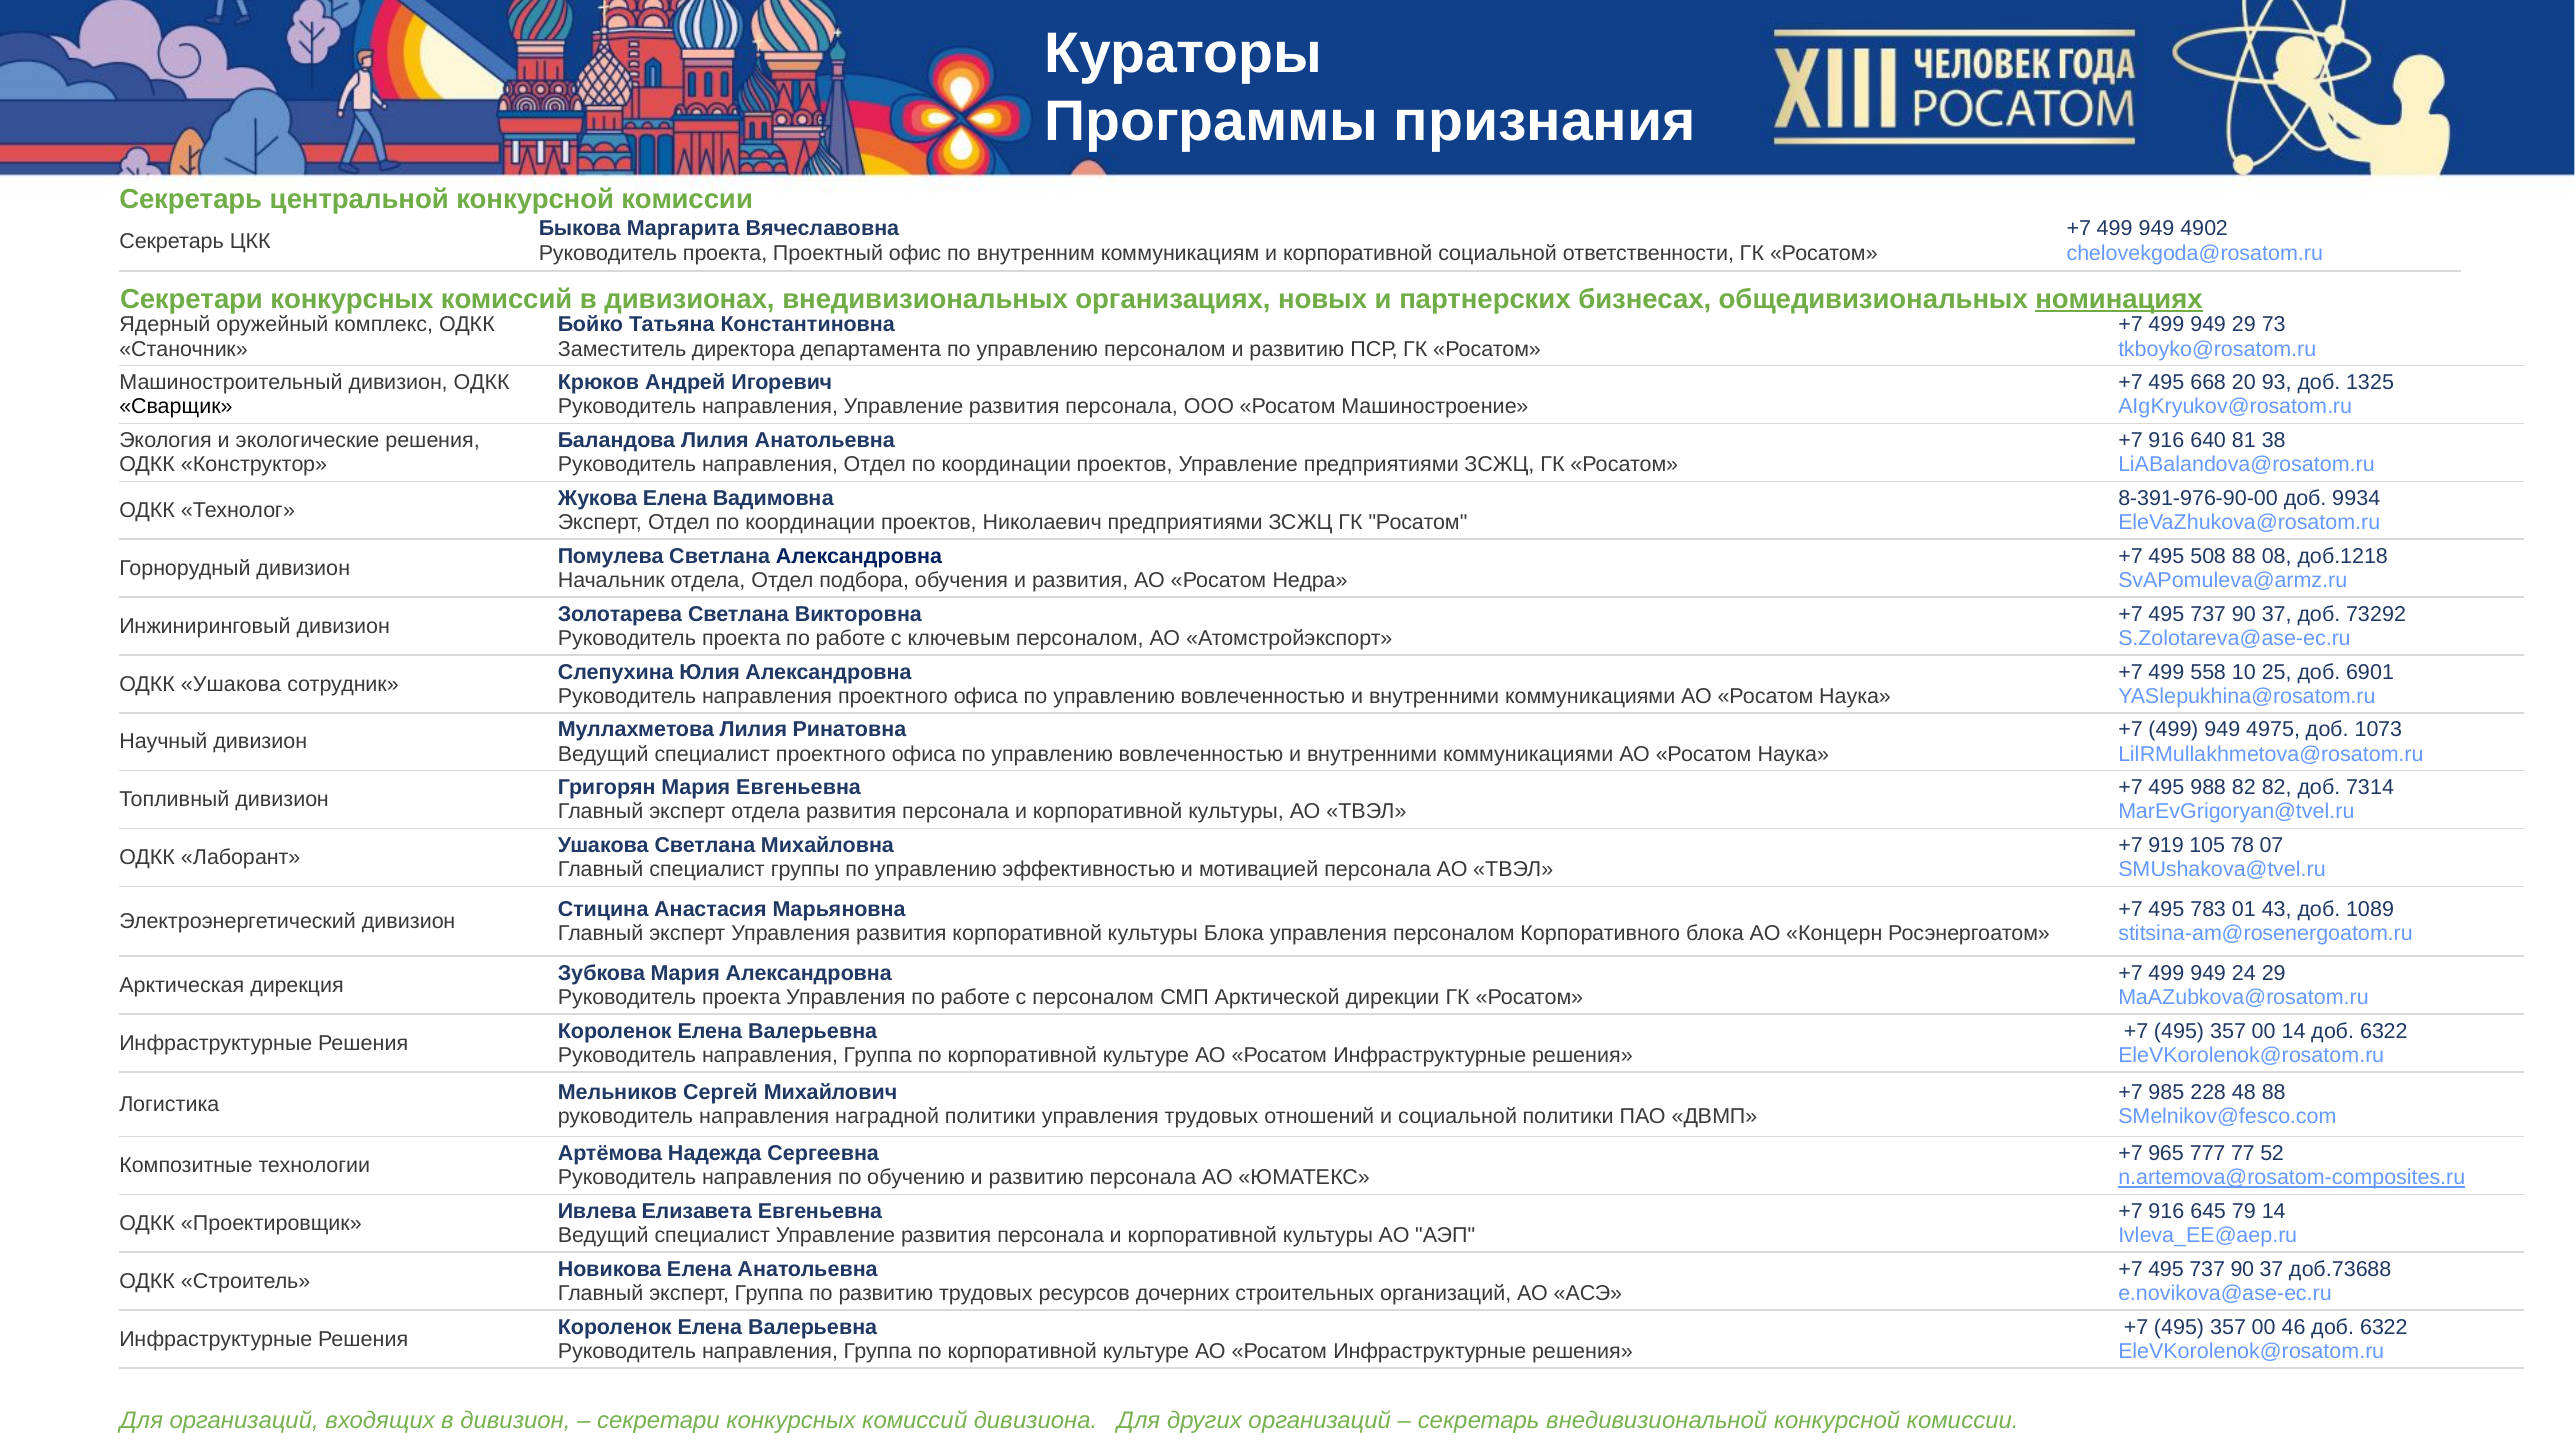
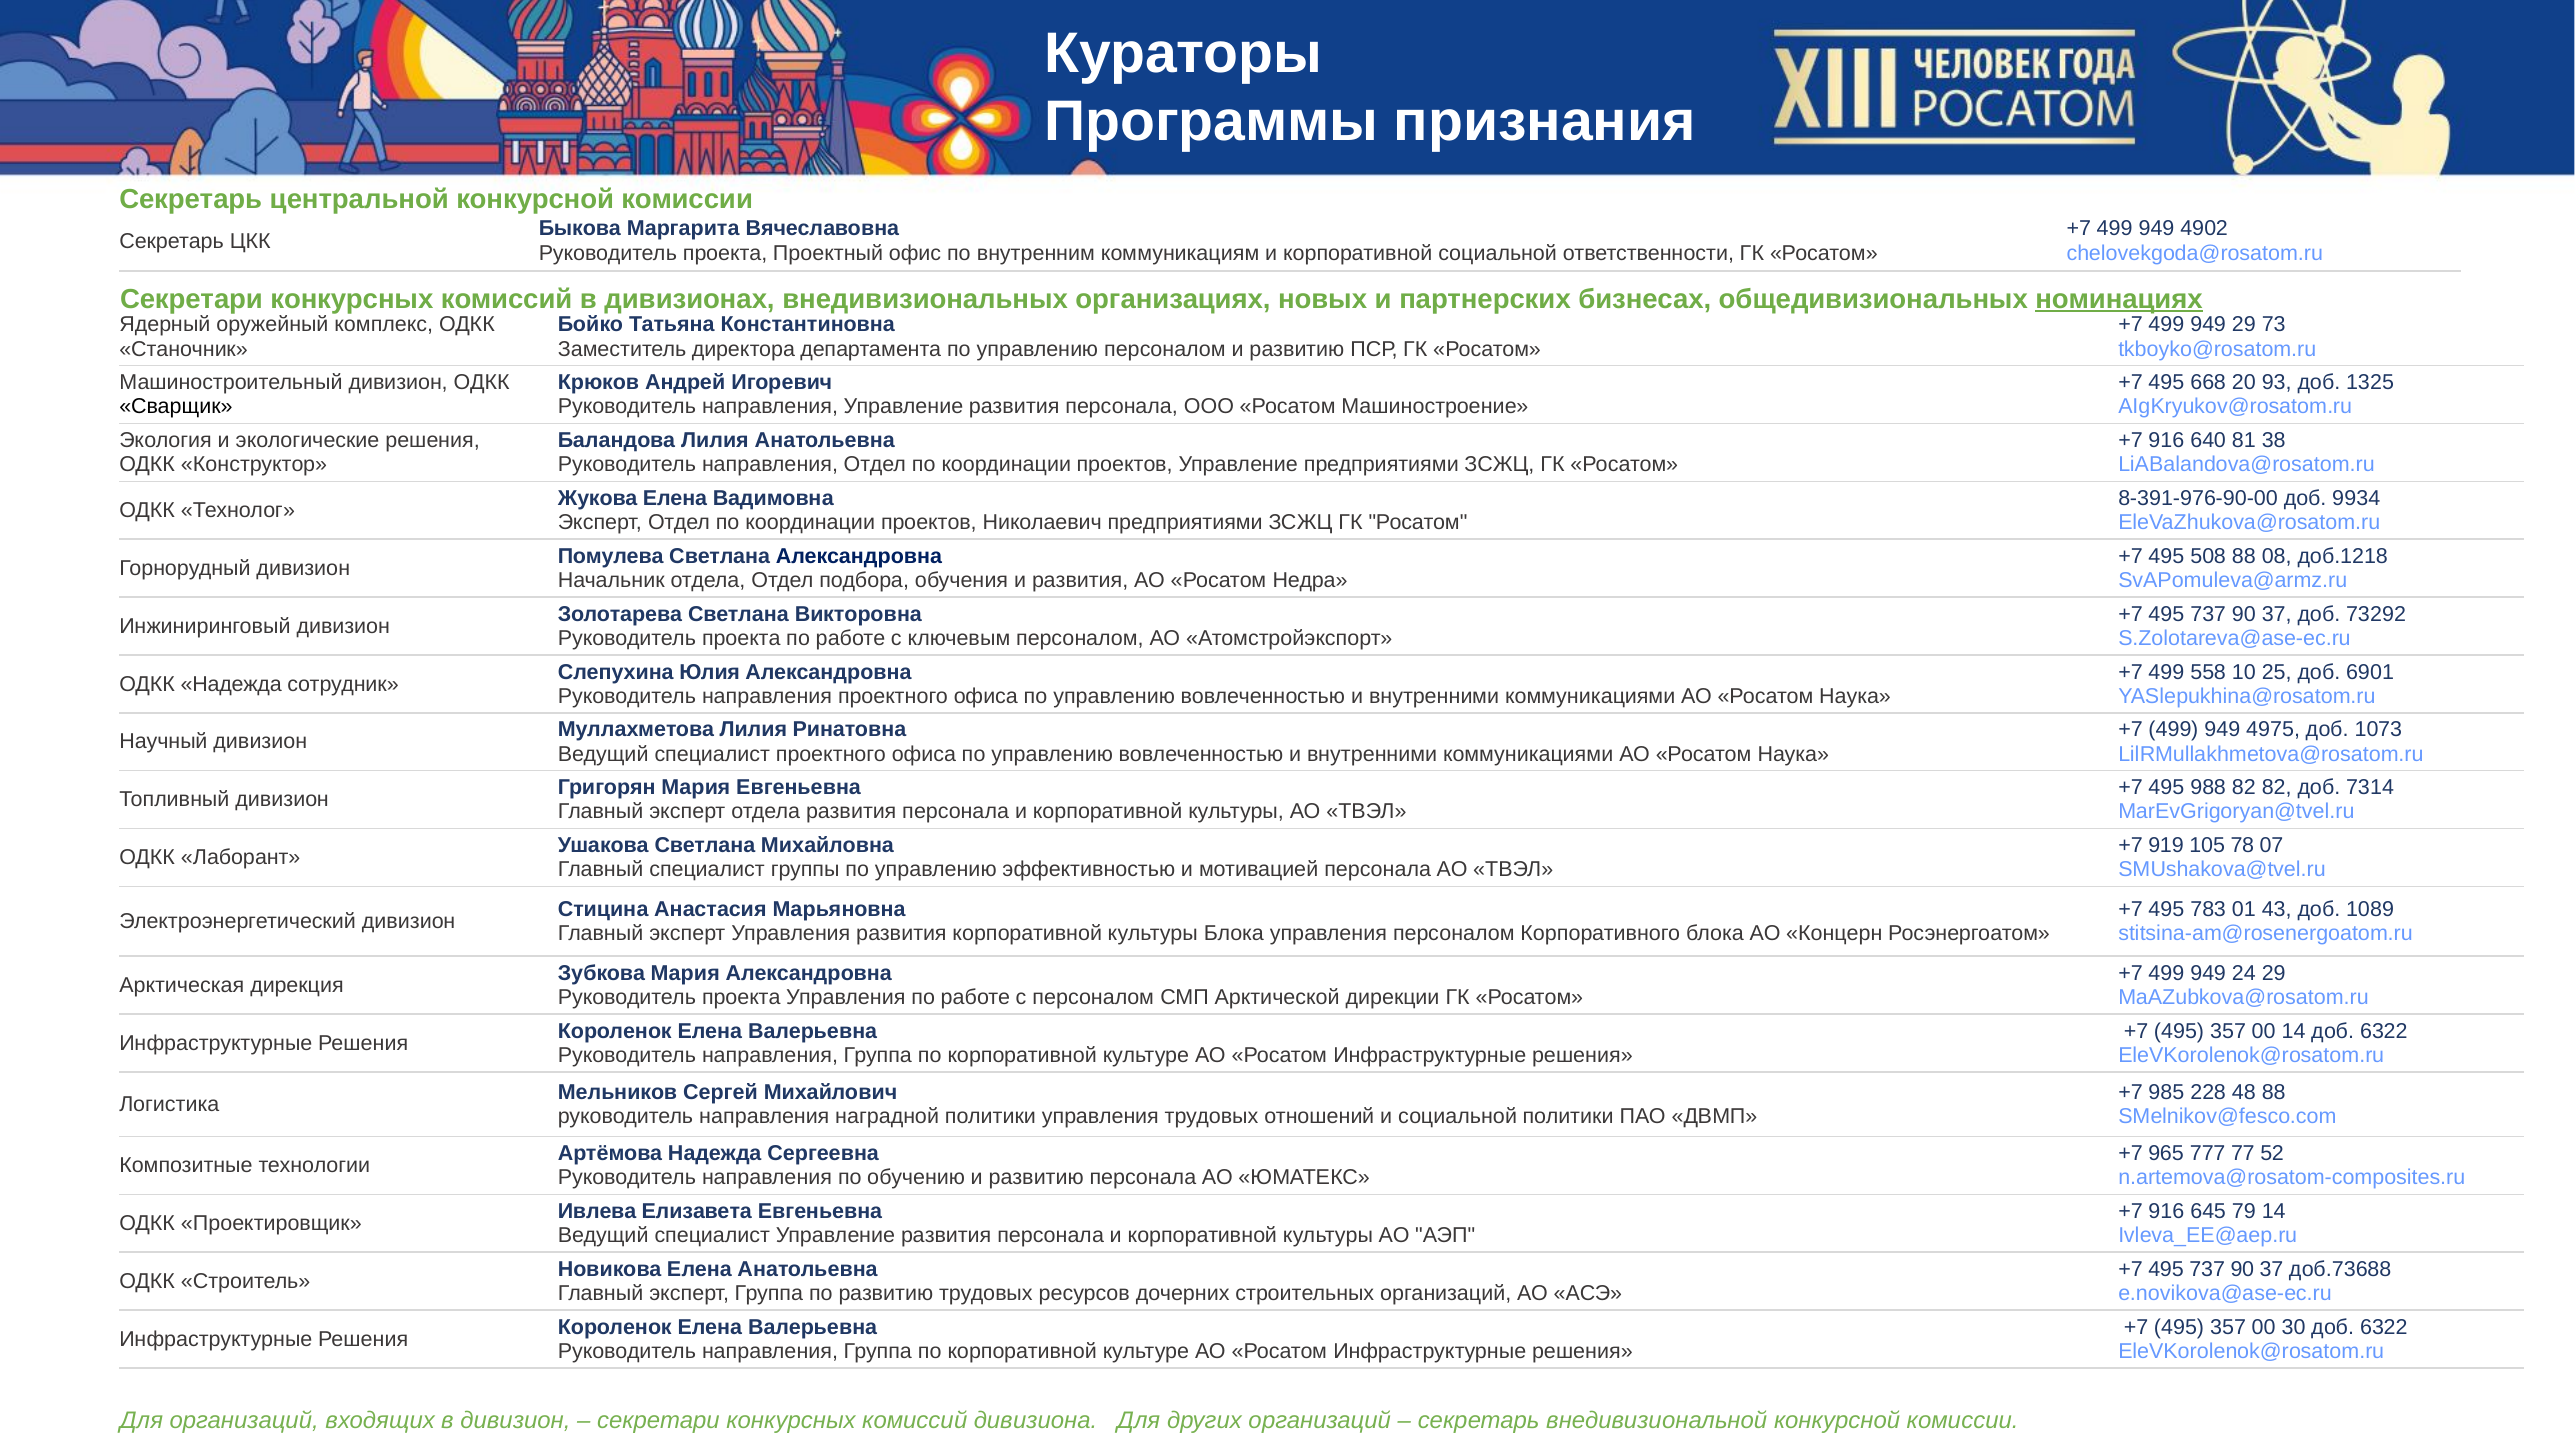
ОДКК Ушакова: Ушакова -> Надежда (231, 684)
n.artemova@rosatom-composites.ru underline: present -> none (2292, 1178)
46: 46 -> 30 (2294, 1327)
